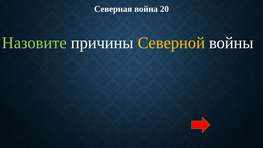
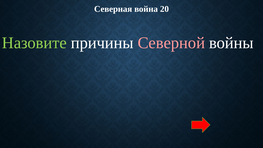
Северной colour: yellow -> pink (171, 43)
